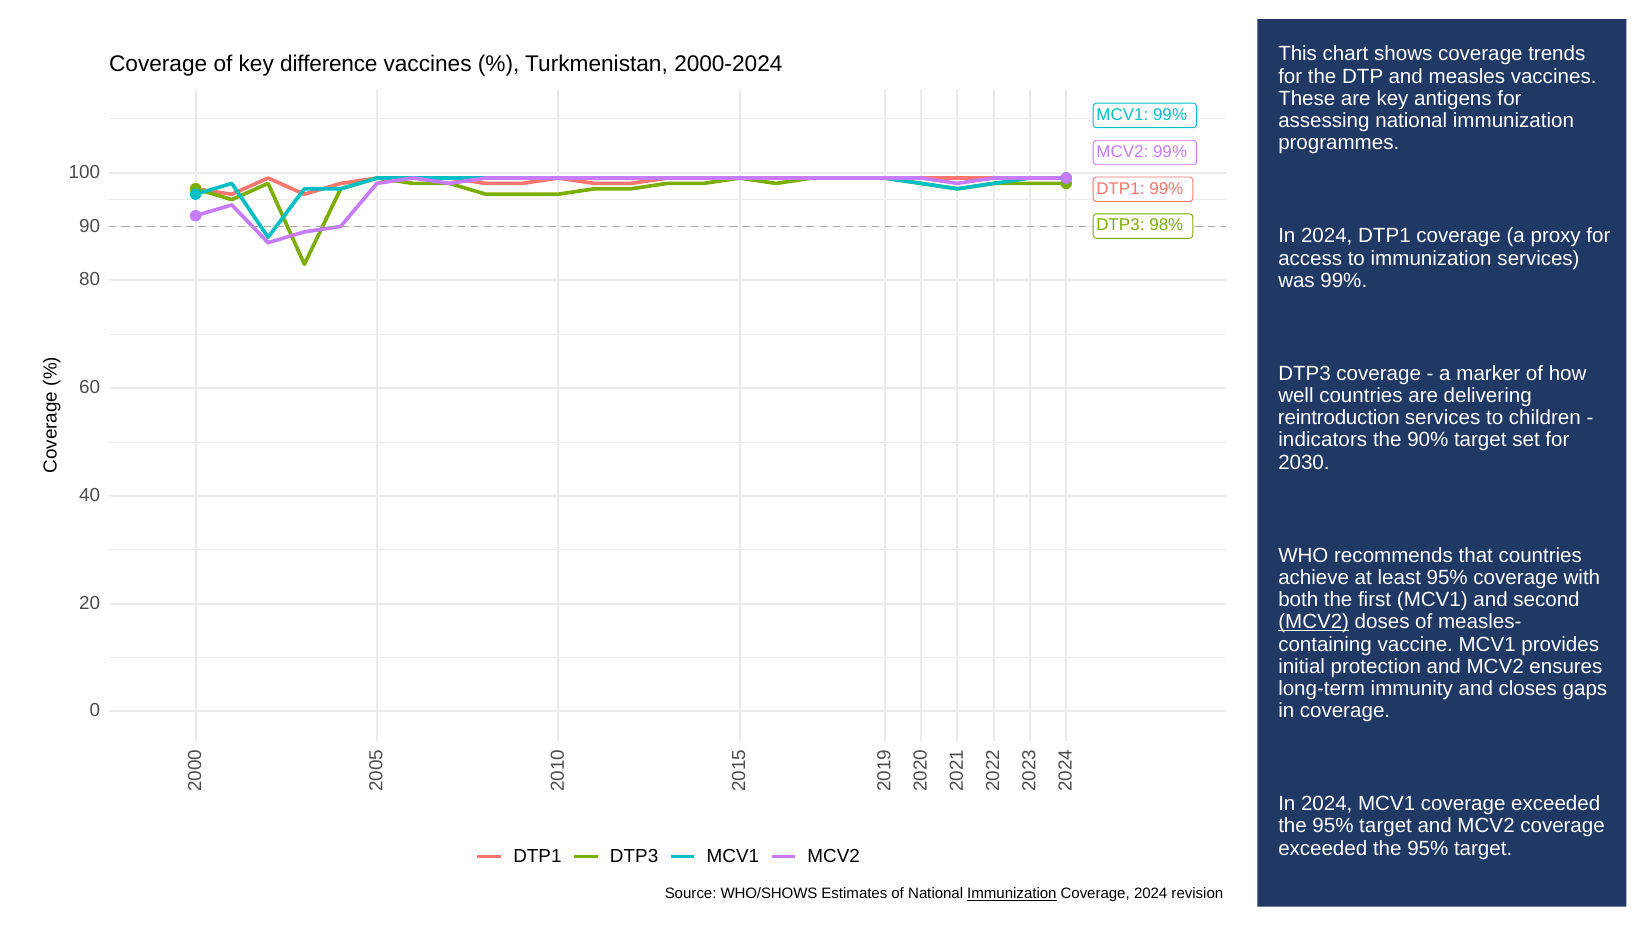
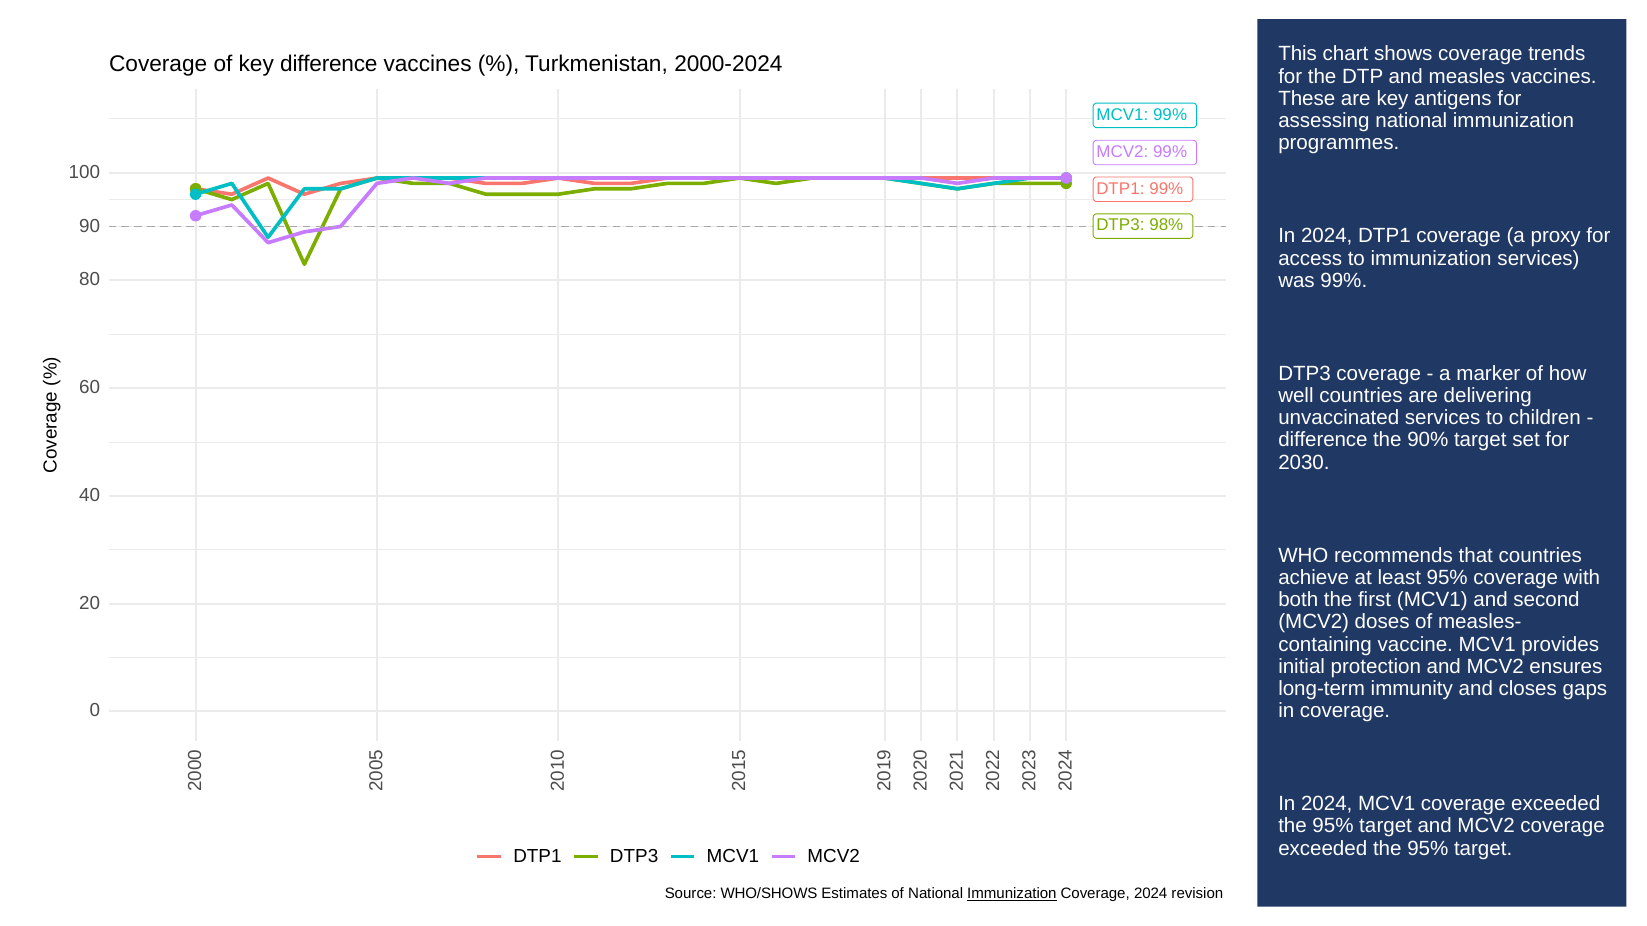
reintroduction: reintroduction -> unvaccinated (1339, 418)
indicators: indicators -> difference (1323, 440)
MCV2 underline: present -> none (1314, 622)
